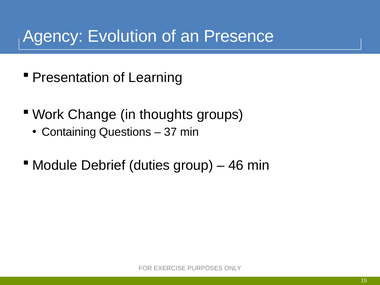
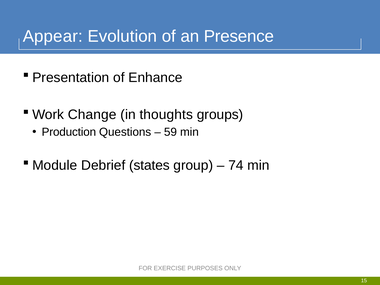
Agency: Agency -> Appear (53, 36)
Learning: Learning -> Enhance (155, 78)
Containing: Containing -> Production (69, 132)
37: 37 -> 59 (170, 132)
duties: duties -> states (149, 165)
46: 46 -> 74 (236, 165)
